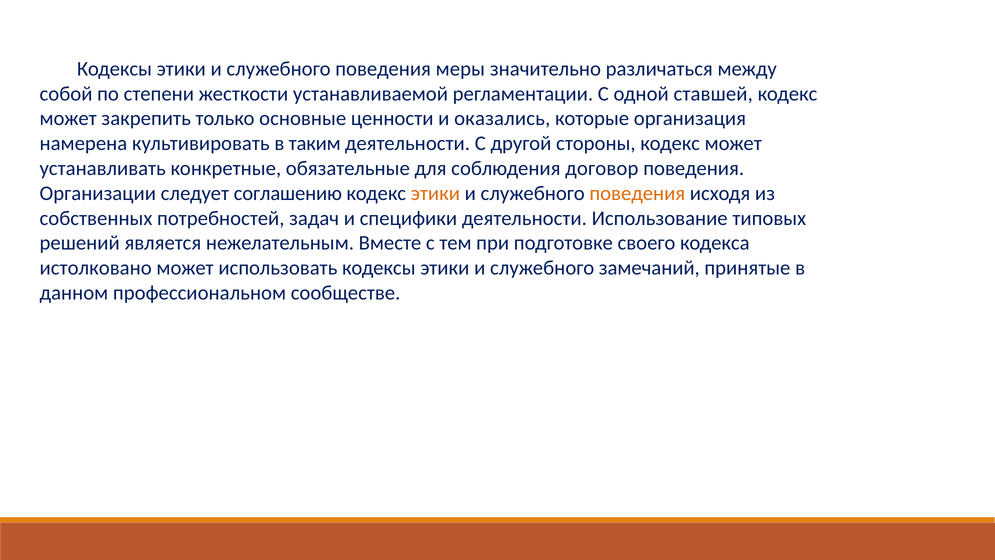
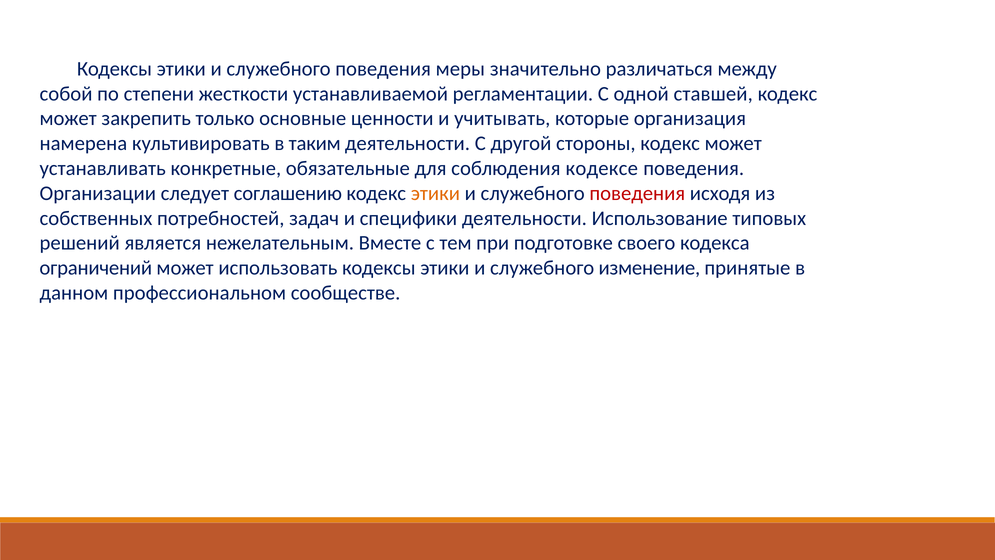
оказались: оказались -> учитывать (502, 119)
договор: договор -> кодексе (602, 168)
поведения colour: orange -> red (637, 193)
истолковано: истолковано -> ограничений (96, 268)
замечаний: замечаний -> изменение (649, 268)
